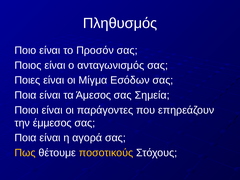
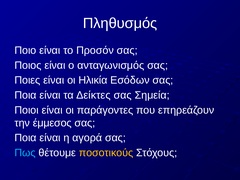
Μίγμα: Μίγμα -> Ηλικία (93, 80)
Άμεσος: Άμεσος -> Δείκτες (93, 95)
Πως colour: yellow -> light blue (25, 153)
